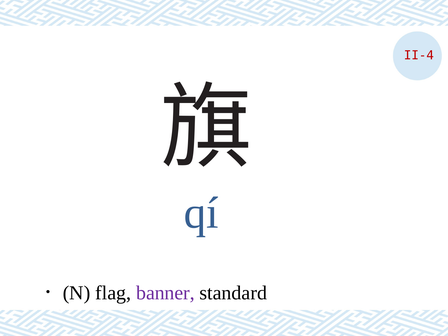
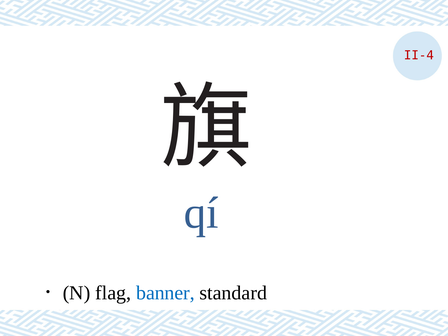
banner colour: purple -> blue (165, 293)
